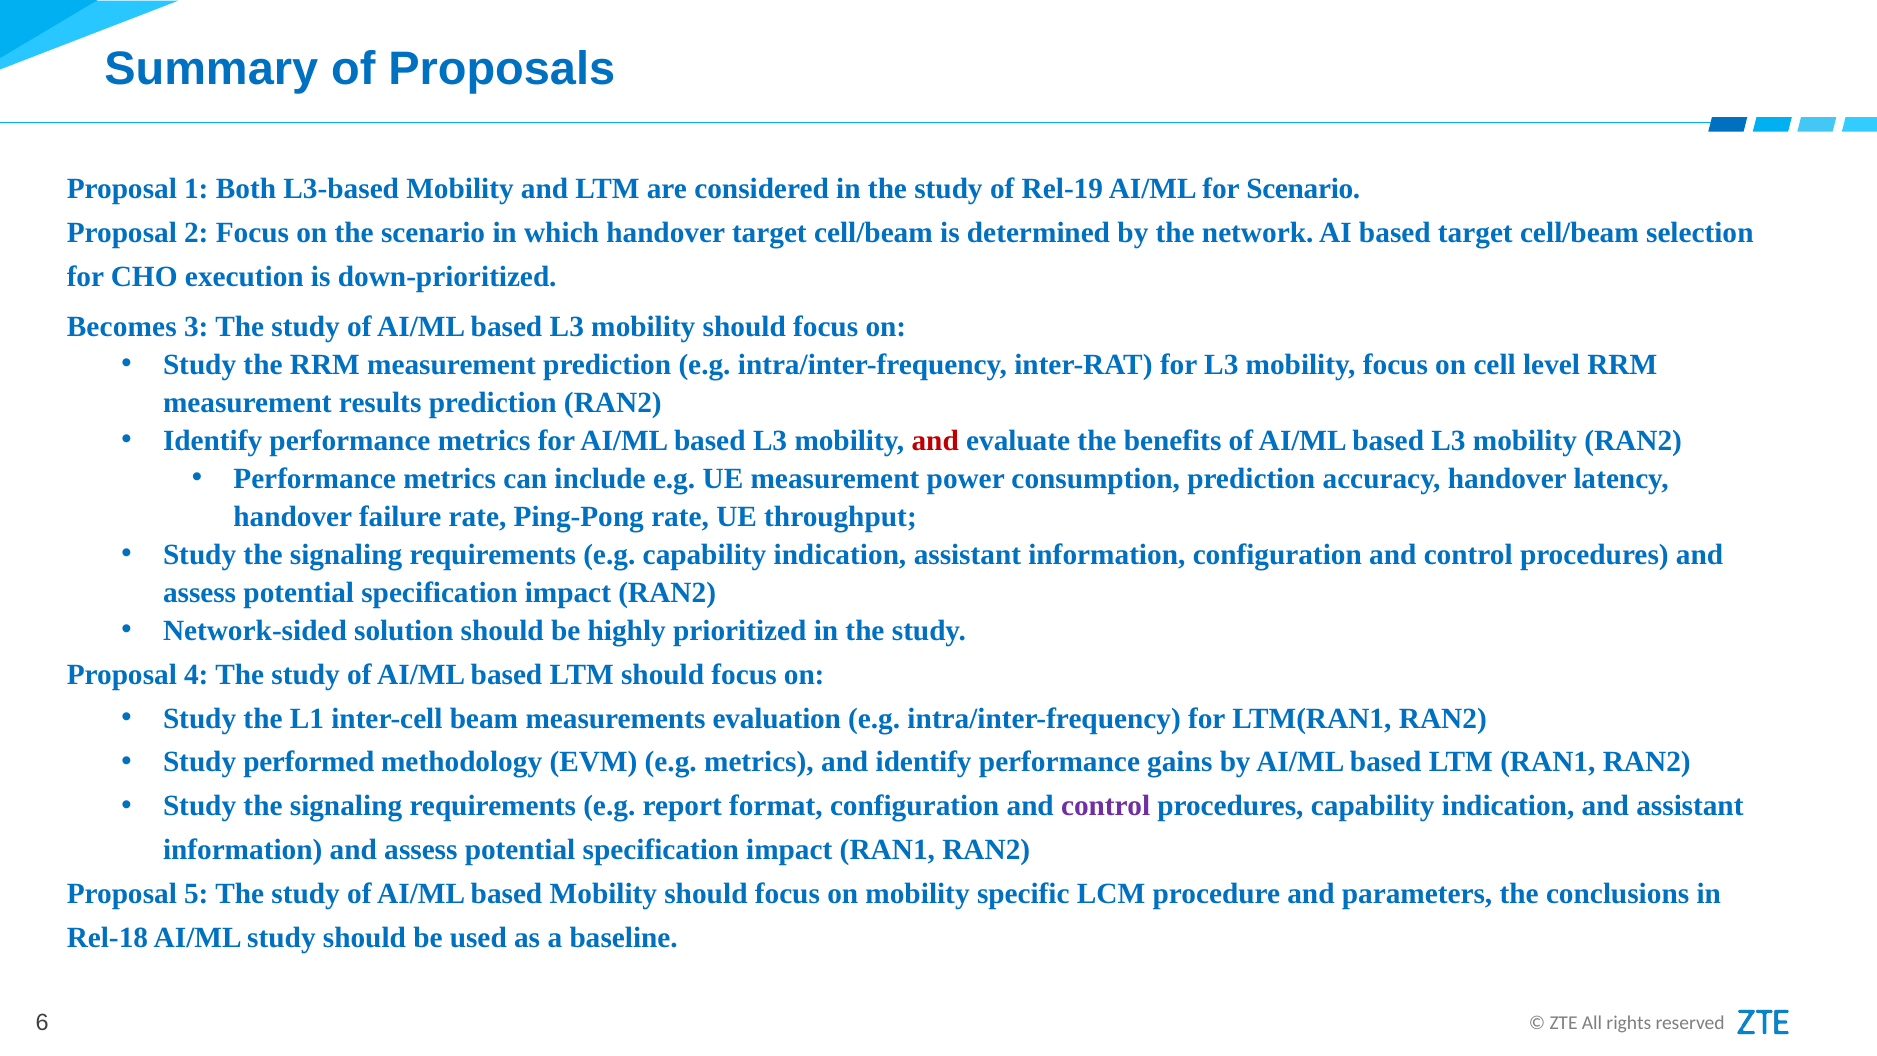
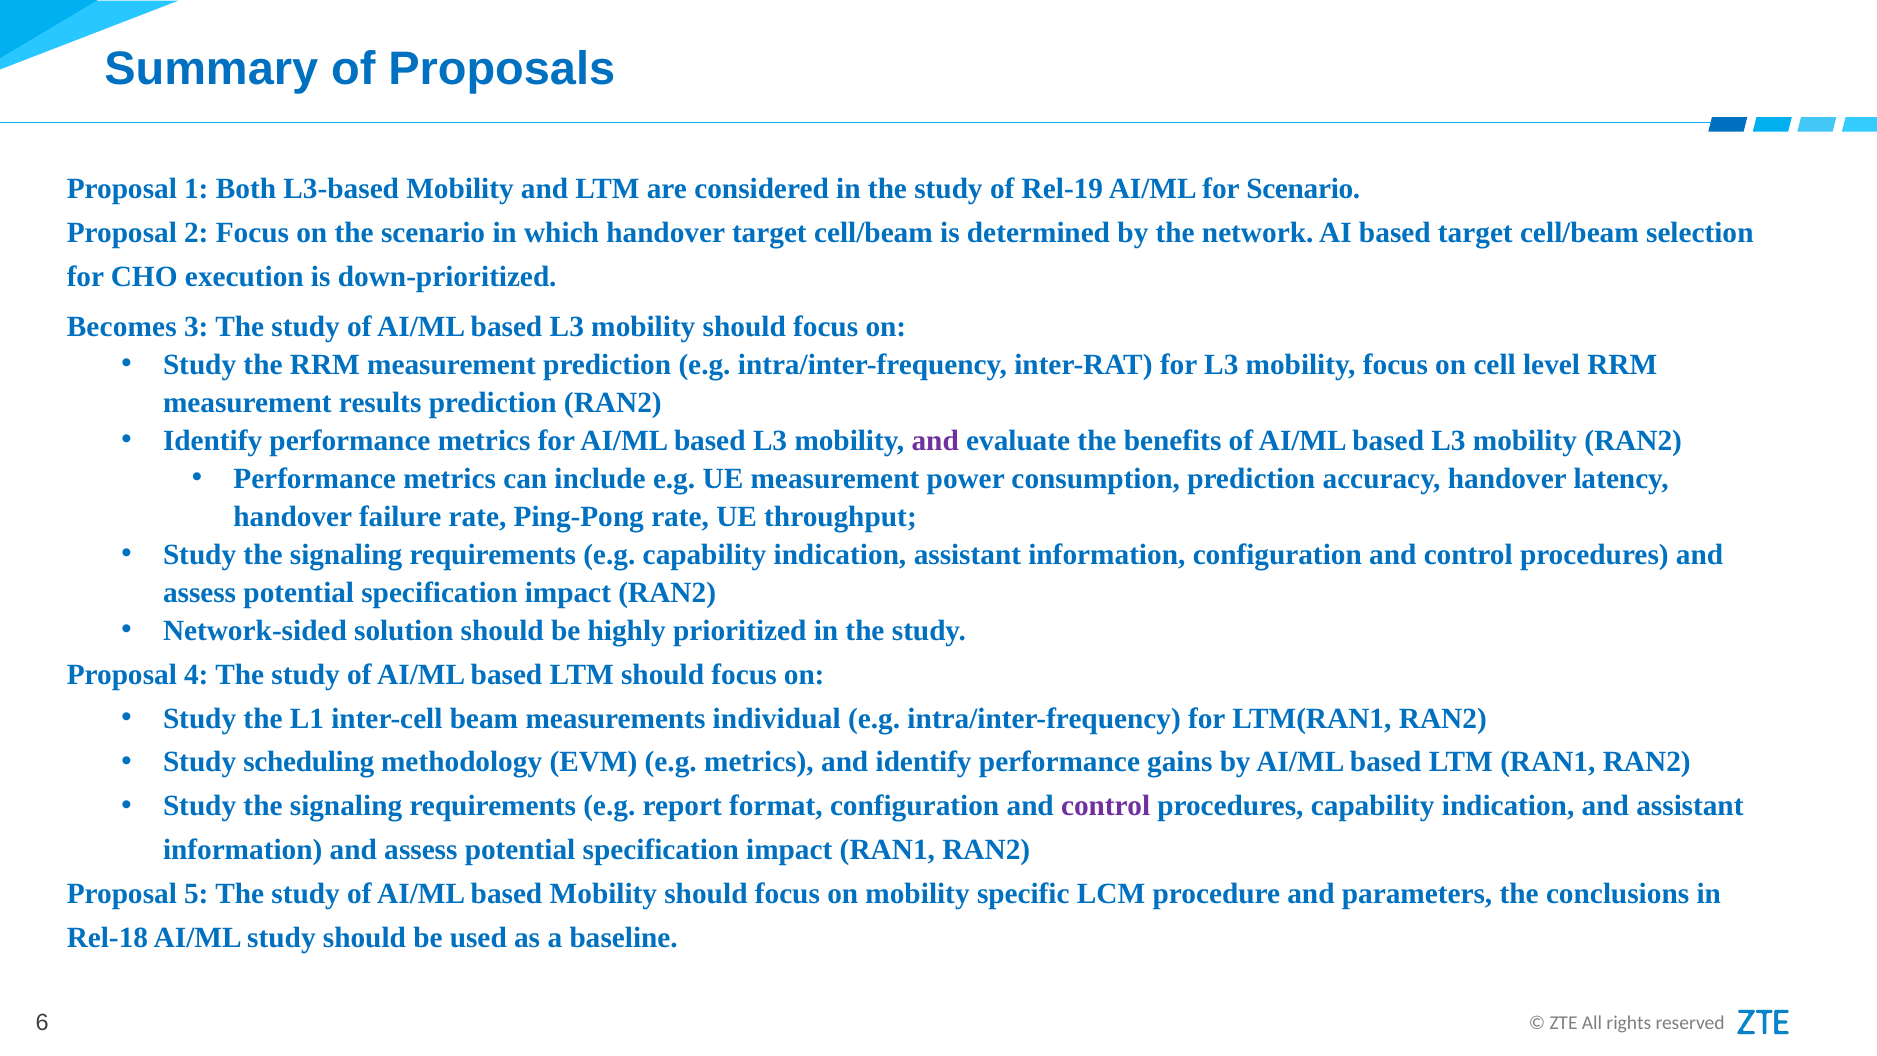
and colour: red -> purple (935, 440)
evaluation: evaluation -> individual (777, 718)
performed: performed -> scheduling (309, 762)
